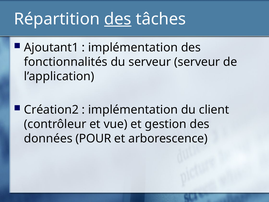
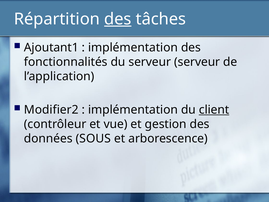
Création2: Création2 -> Modifier2 (51, 110)
client underline: none -> present (214, 110)
POUR: POUR -> SOUS (93, 138)
